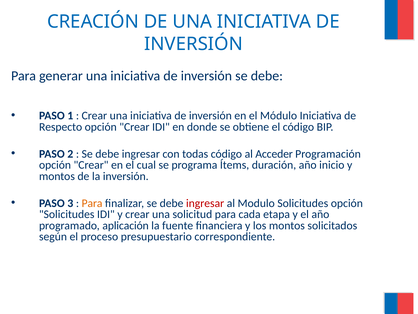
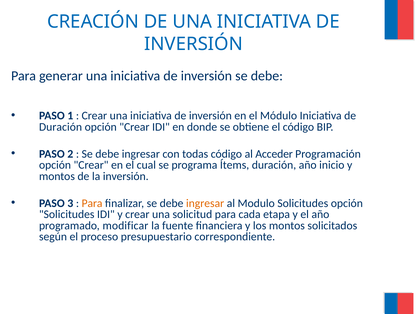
Respecto: Respecto -> Duración (61, 127)
ingresar colour: red -> orange (205, 203)
aplicación: aplicación -> modificar (125, 225)
